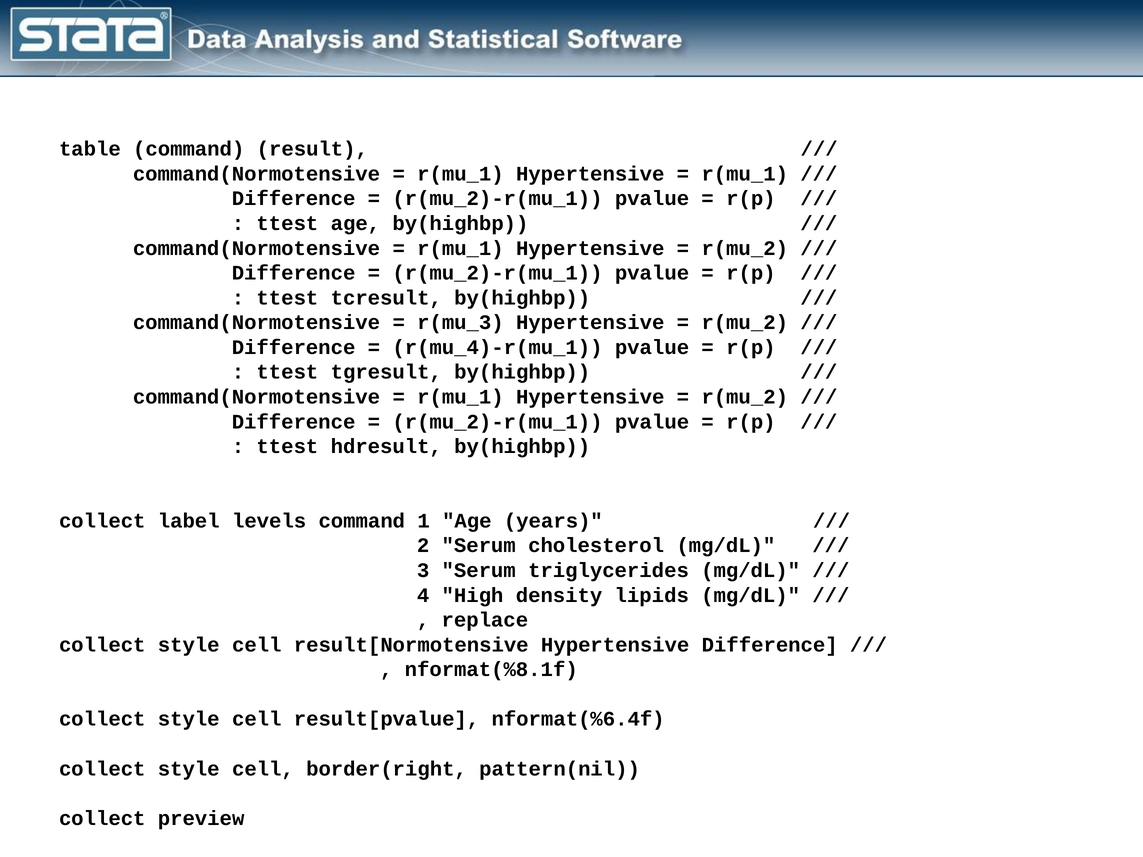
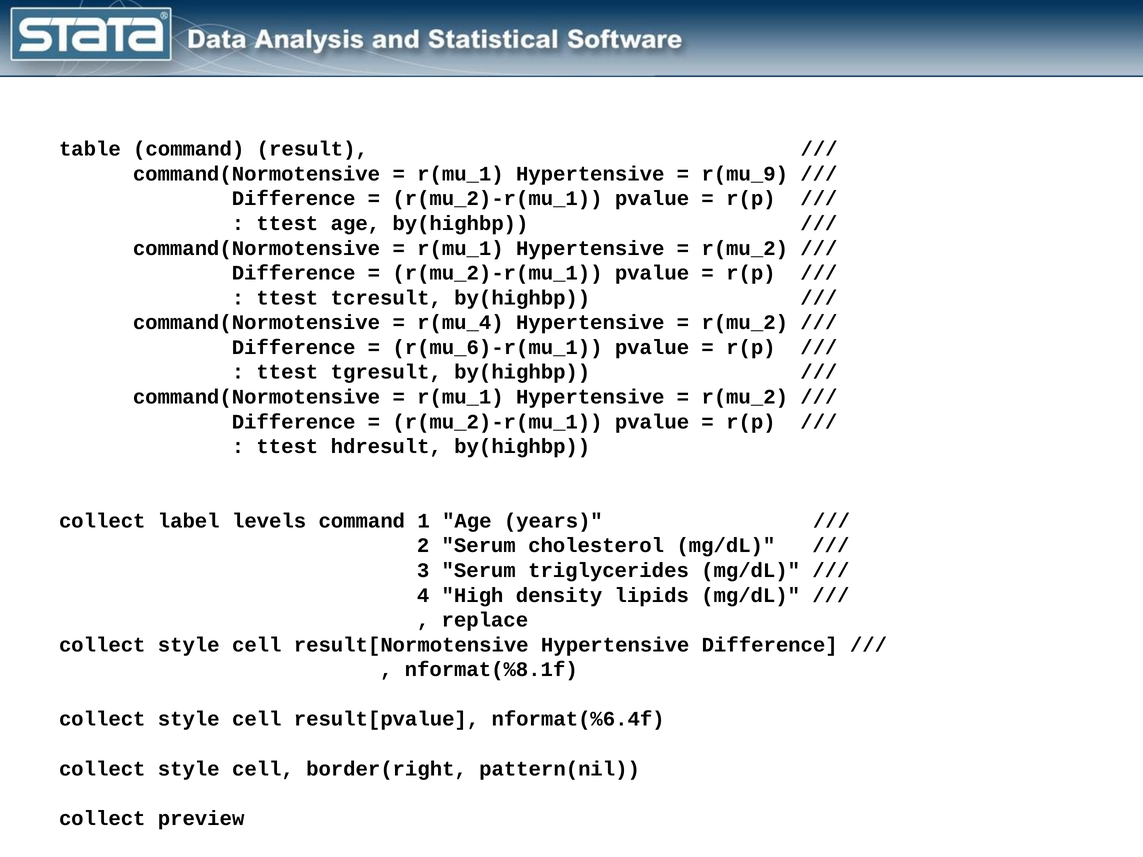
r(mu_1: r(mu_1 -> r(mu_9 (745, 174)
r(mu_3: r(mu_3 -> r(mu_4 (460, 323)
r(mu_4)-r(mu_1: r(mu_4)-r(mu_1 -> r(mu_6)-r(mu_1 (498, 347)
